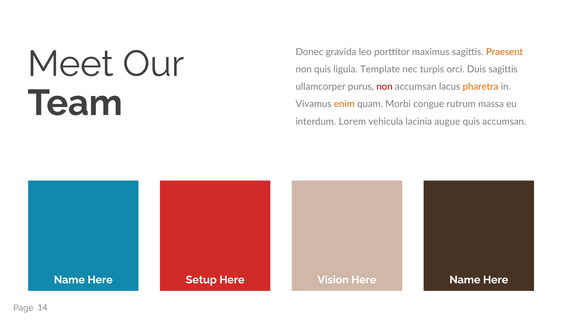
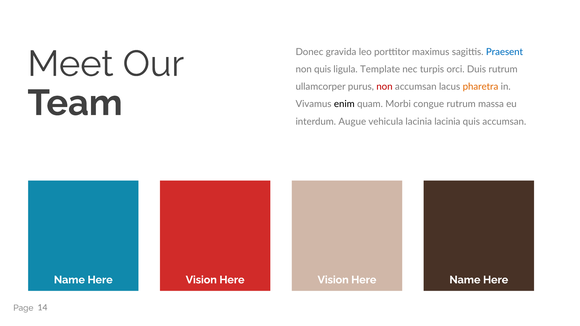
Praesent colour: orange -> blue (505, 52)
Duis sagittis: sagittis -> rutrum (503, 69)
enim colour: orange -> black (344, 104)
Lorem: Lorem -> Augue (352, 122)
lacinia augue: augue -> lacinia (447, 122)
Name Here Setup: Setup -> Vision (201, 280)
